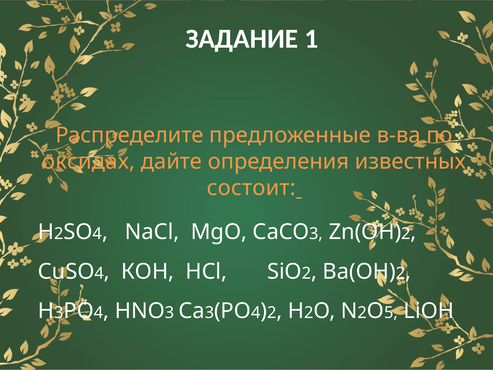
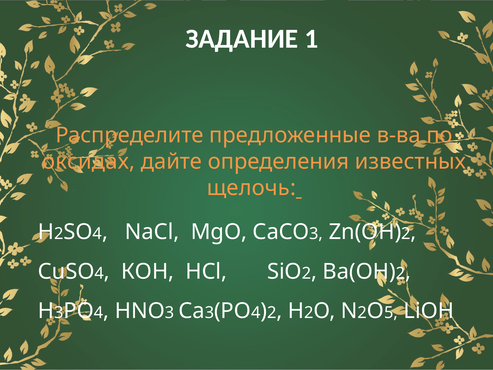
состоит: состоит -> щелочь (251, 188)
